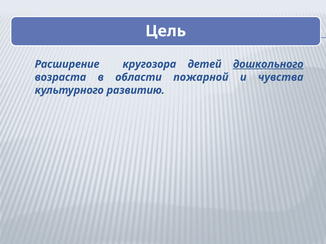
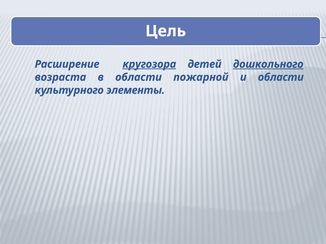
кругозора underline: none -> present (149, 64)
и чувства: чувства -> области (281, 77)
развитию: развитию -> элементы (136, 90)
